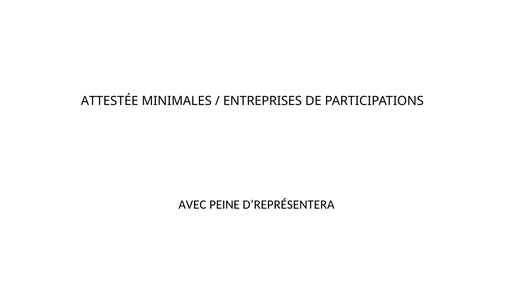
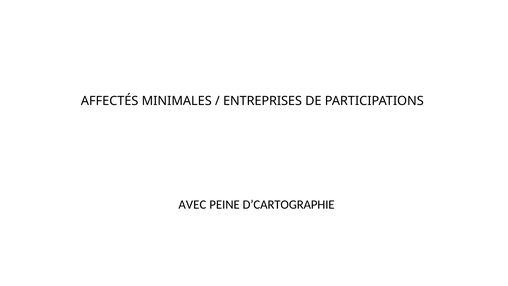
ATTESTÉE: ATTESTÉE -> AFFECTÉS (110, 101)
D’REPRÉSENTERA: D’REPRÉSENTERA -> D’CARTOGRAPHIE (289, 204)
